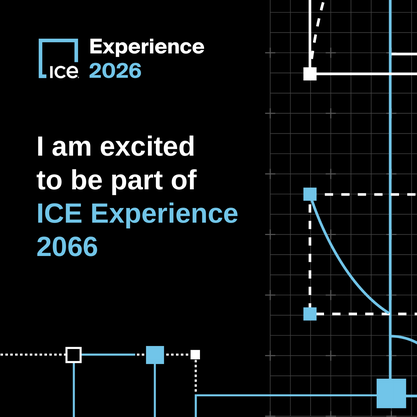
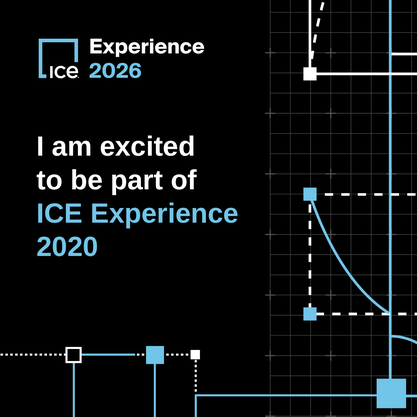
2066: 2066 -> 2020 (67, 247)
